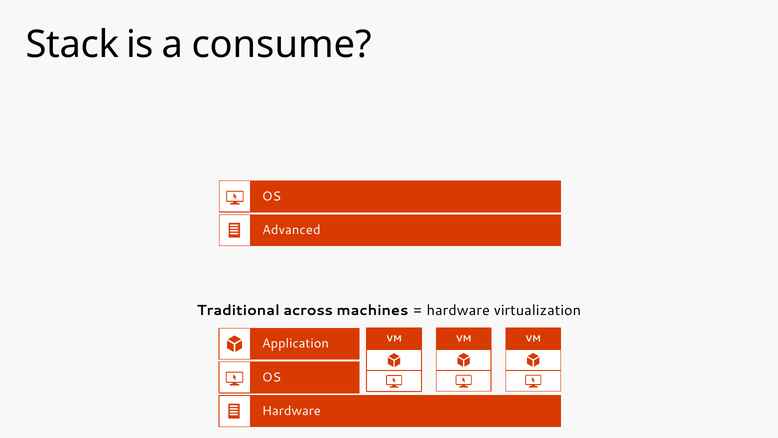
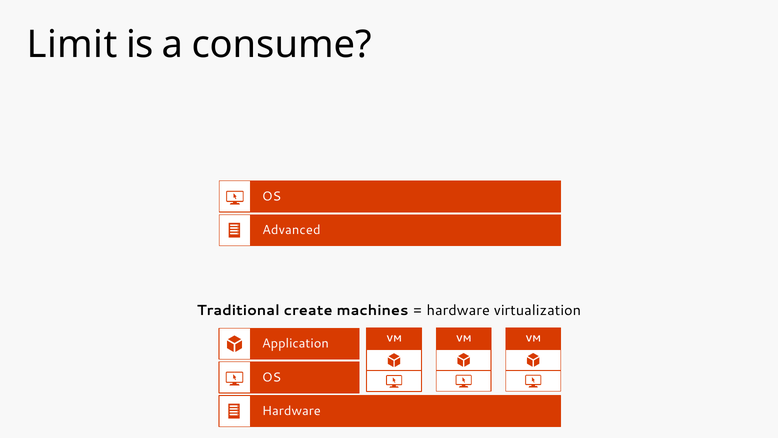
Stack: Stack -> Limit (72, 45)
across: across -> create (308, 310)
